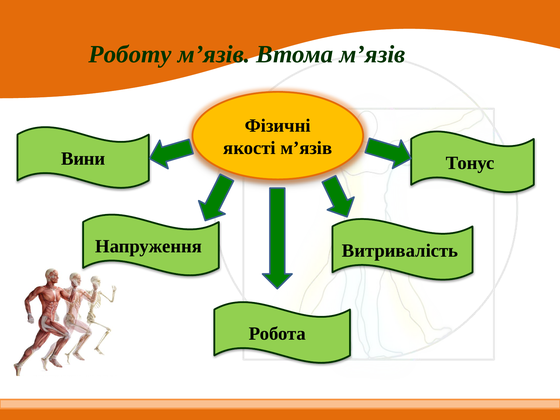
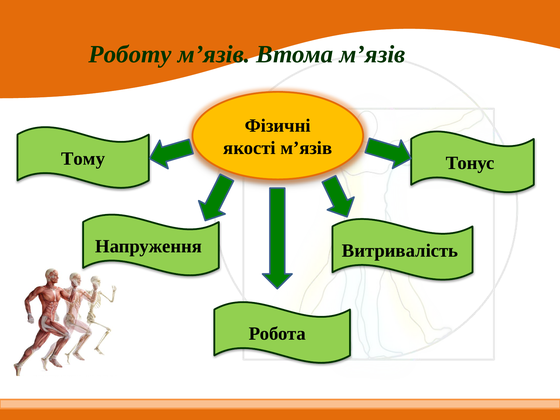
Вини: Вини -> Тому (83, 159)
